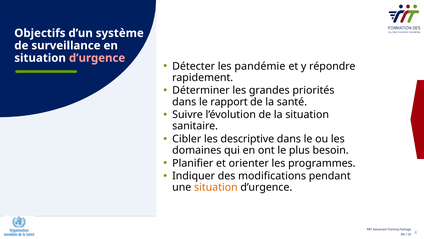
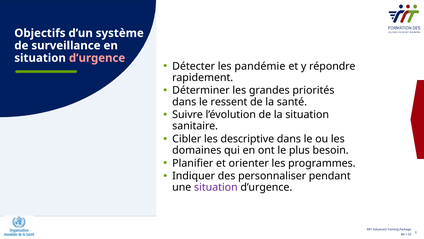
rapport: rapport -> ressent (229, 102)
modifications: modifications -> personnaliser (272, 176)
situation colour: orange -> purple (216, 187)
